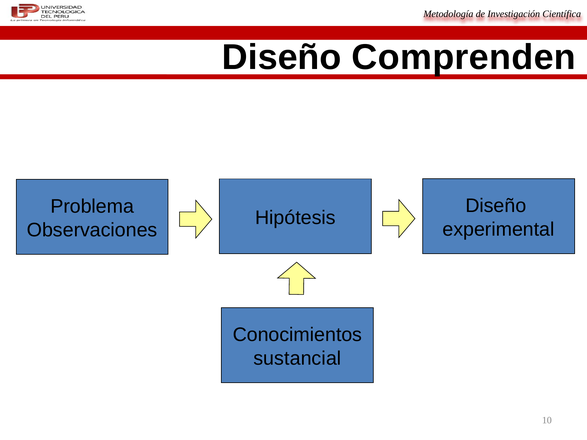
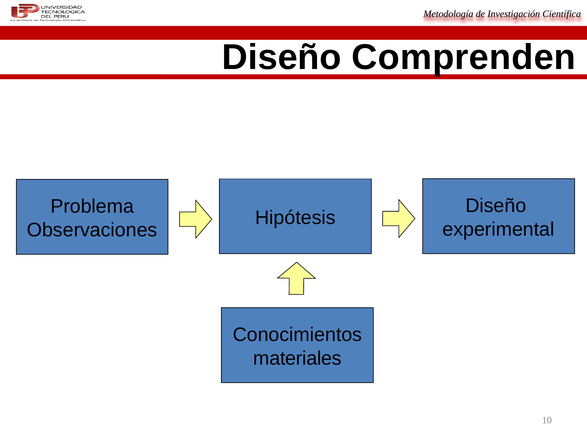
sustancial: sustancial -> materiales (298, 358)
